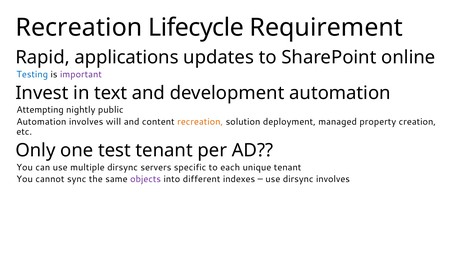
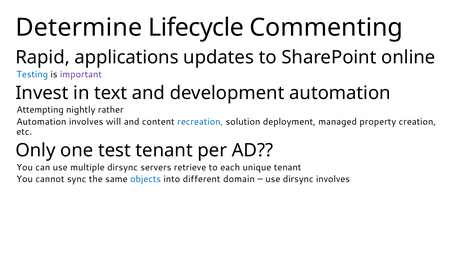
Recreation: Recreation -> Determine (79, 27)
Requirement: Requirement -> Commenting (326, 27)
public: public -> rather (111, 110)
recreation colour: orange -> blue (200, 122)
specific: specific -> retrieve (190, 168)
objects colour: purple -> blue (146, 179)
indexes: indexes -> domain (239, 179)
